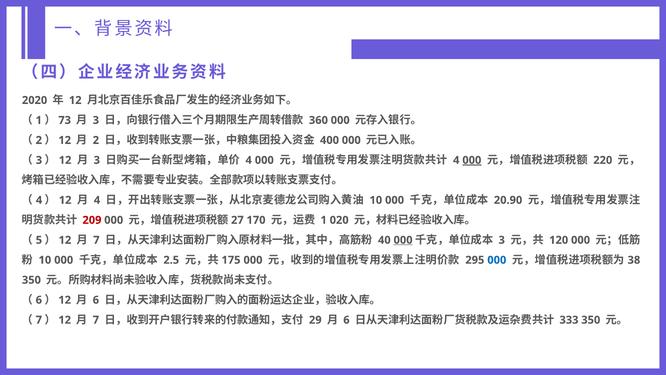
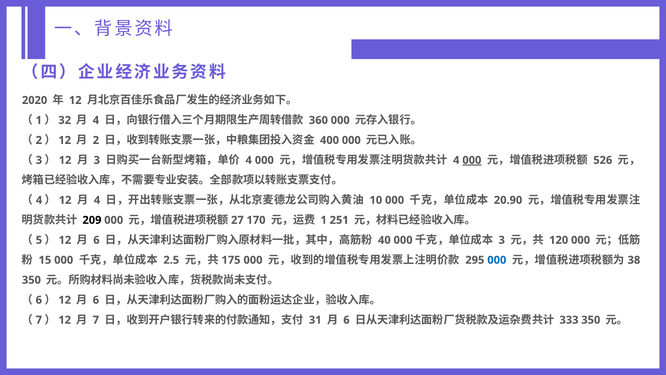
73: 73 -> 32 (65, 120)
3: 3 -> 4 (96, 120)
220: 220 -> 526 (603, 160)
209 colour: red -> black (92, 220)
020: 020 -> 251 (339, 220)
7: 7 -> 6 (96, 240)
000 underline: present -> none (403, 240)
10: 10 -> 15 (45, 260)
29: 29 -> 31 (315, 320)
